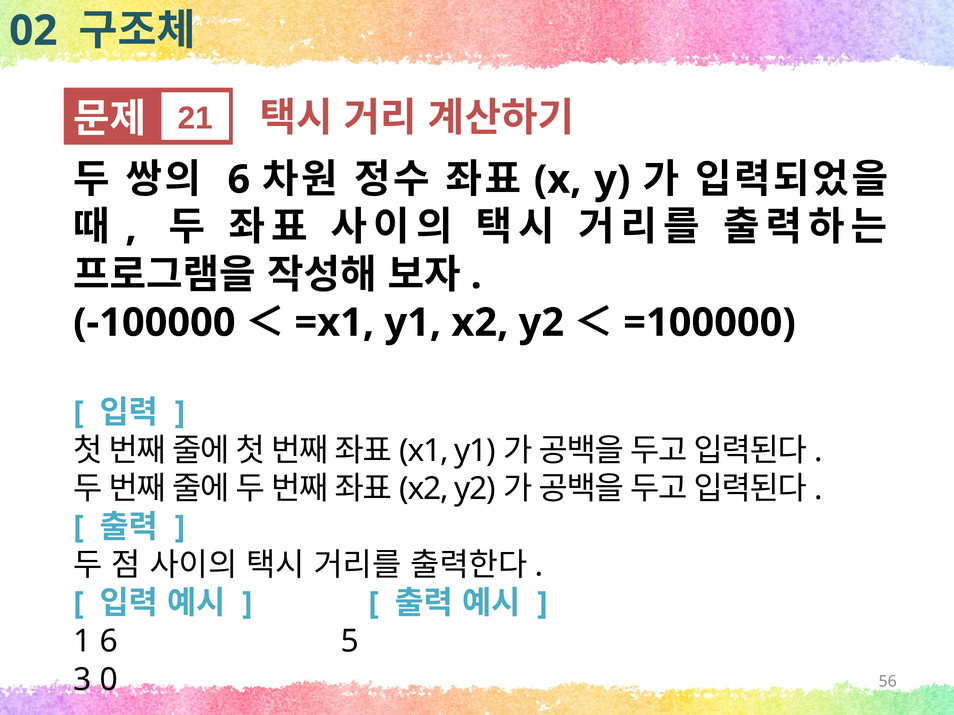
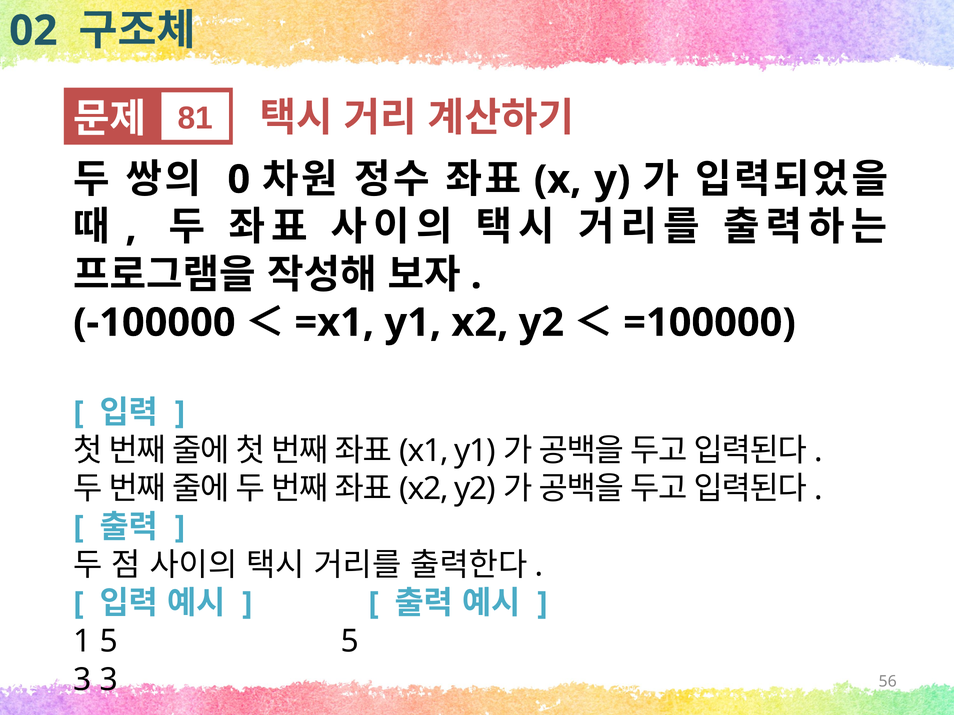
21: 21 -> 81 (195, 118)
6: 6 -> 0 (239, 180)
1 6: 6 -> 5 (109, 642)
3 0: 0 -> 3 (109, 680)
